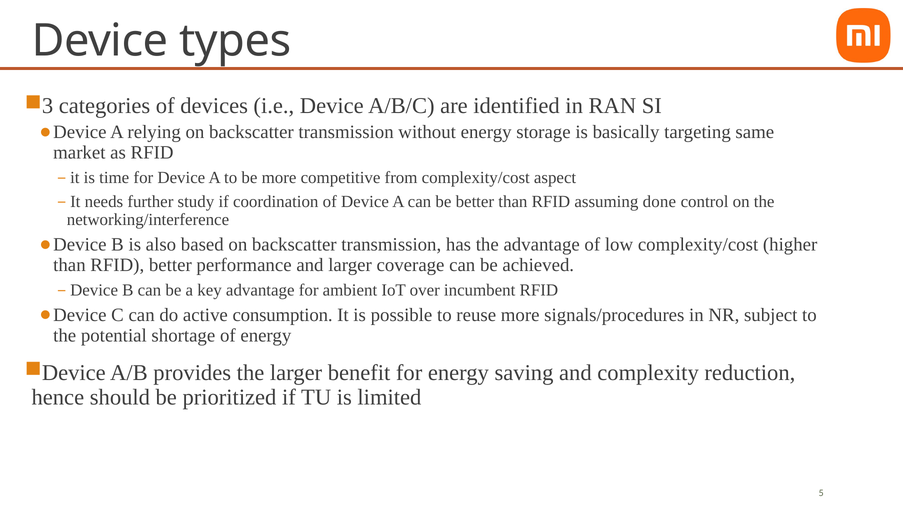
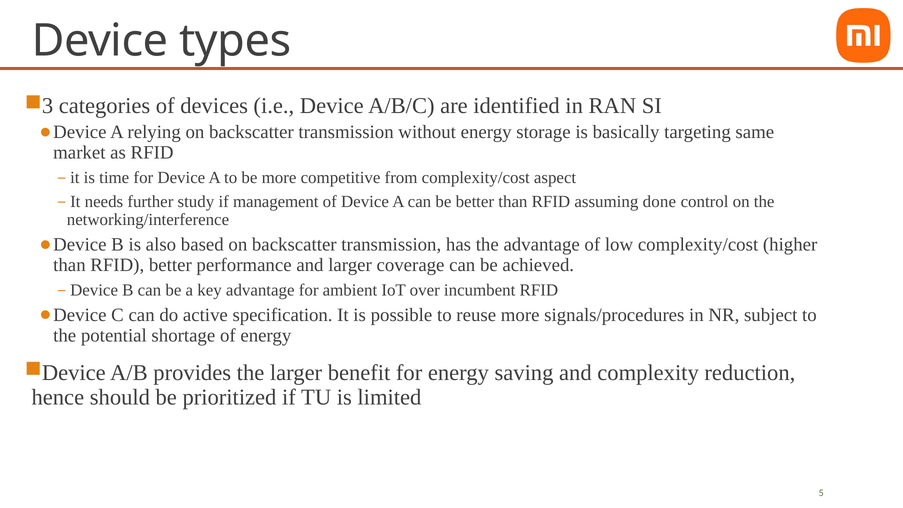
coordination: coordination -> management (276, 201)
consumption: consumption -> specification (283, 315)
